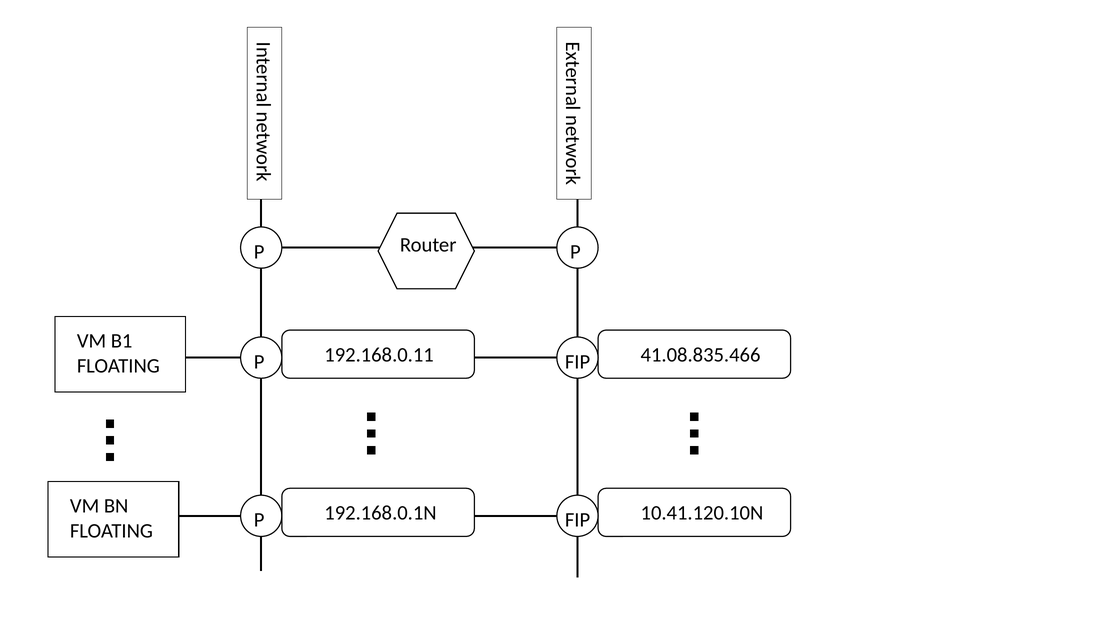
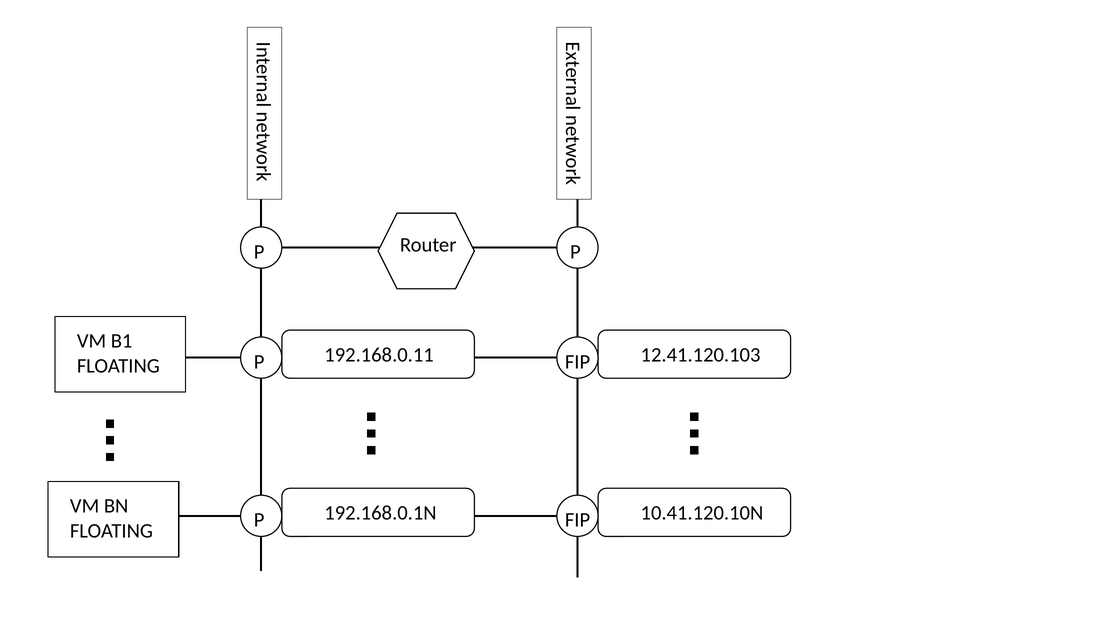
41.08.835.466: 41.08.835.466 -> 12.41.120.103 (701, 355)
